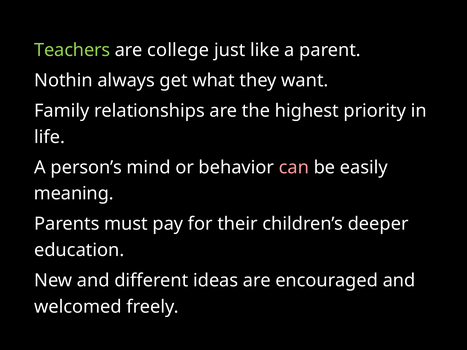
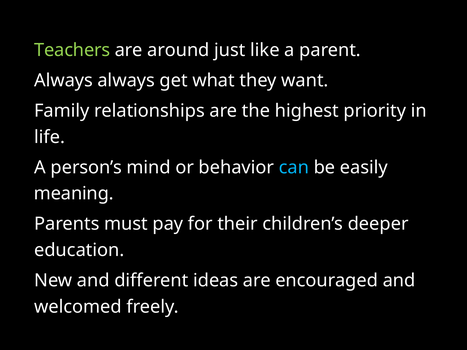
college: college -> around (178, 50)
Nothin: Nothin -> Always (63, 81)
can colour: pink -> light blue (294, 168)
